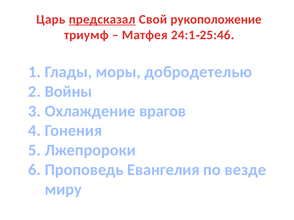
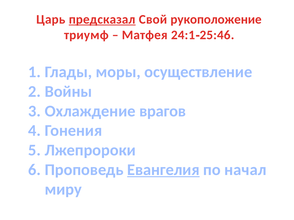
добродетелью: добродетелью -> осуществление (198, 72)
Евангелия underline: none -> present (163, 170)
везде: везде -> начал (245, 170)
